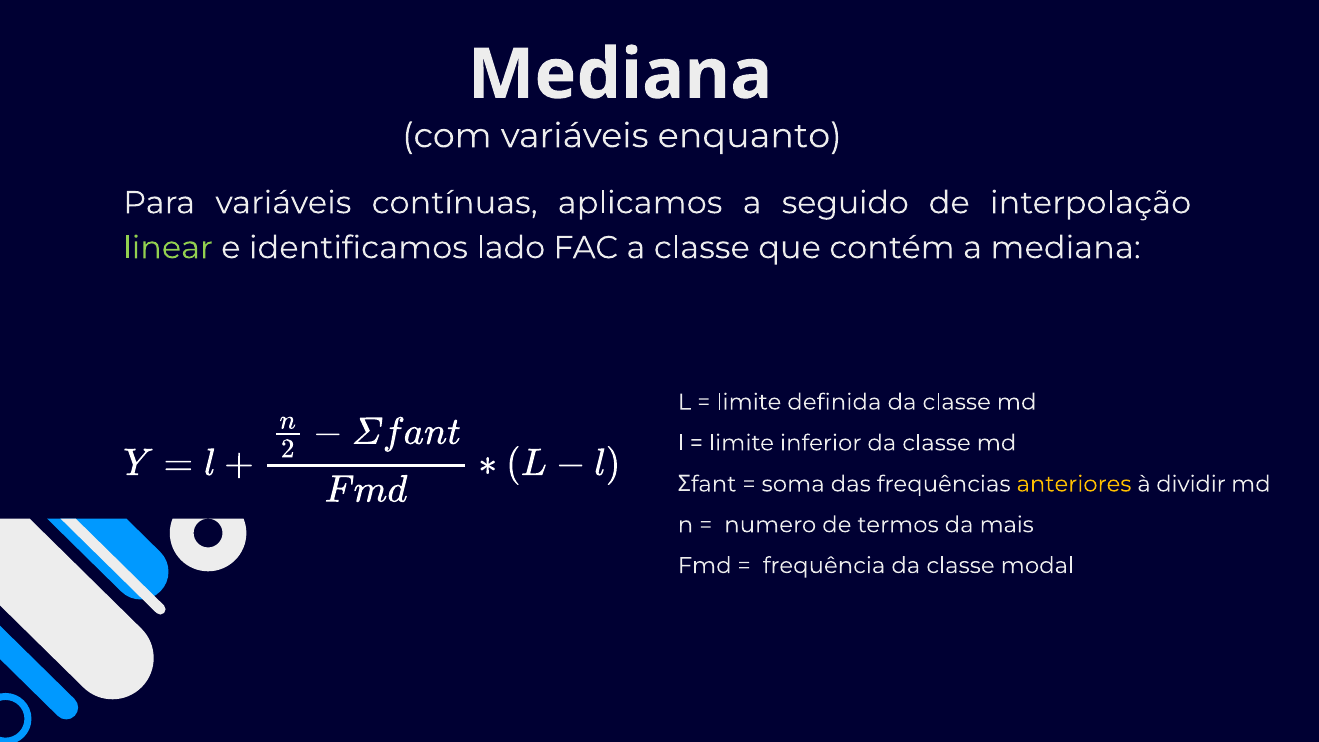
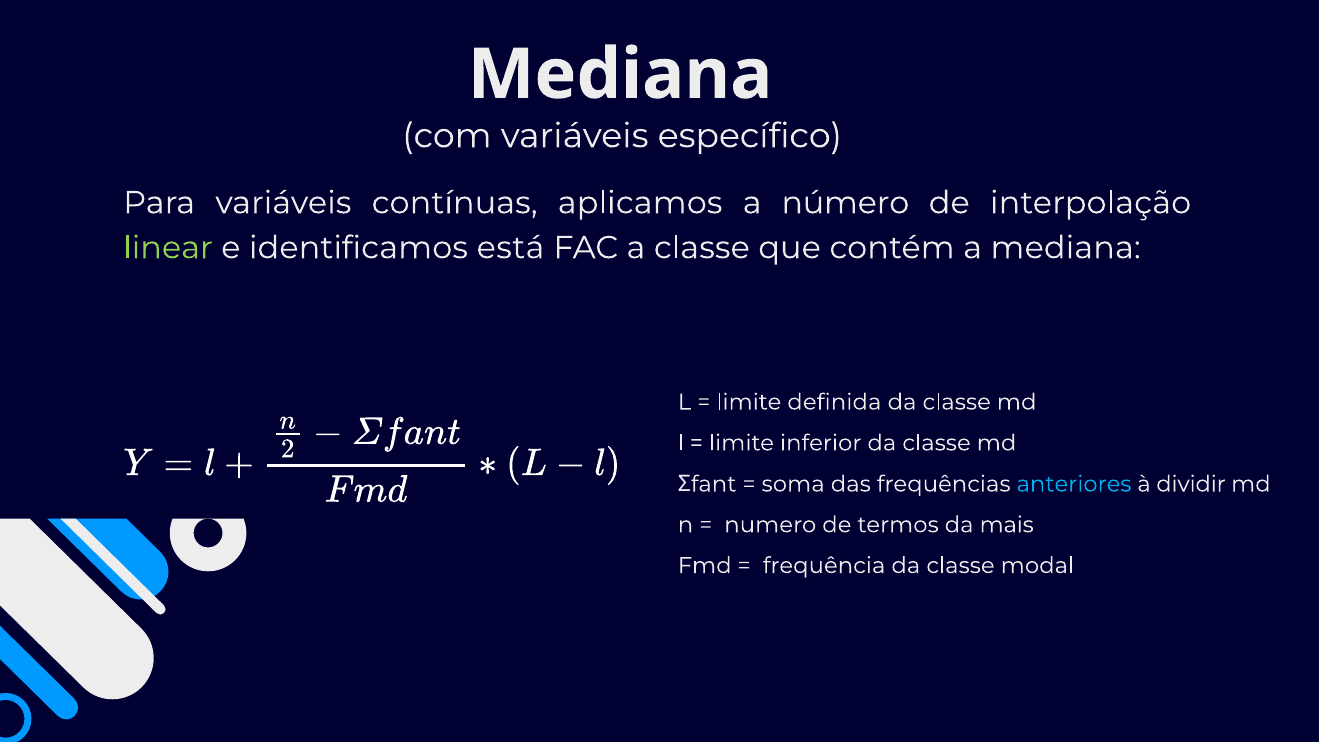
enquanto: enquanto -> específico (750, 136)
seguido: seguido -> número (845, 203)
lado: lado -> está (511, 248)
anteriores colour: yellow -> light blue (1074, 484)
